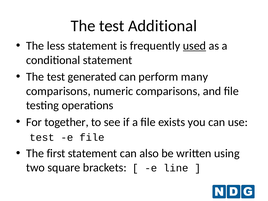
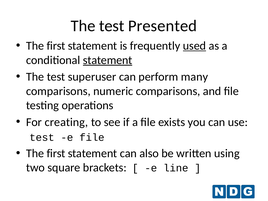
Additional: Additional -> Presented (162, 26)
less: less -> first (56, 46)
statement underline: none -> present (108, 60)
generated: generated -> superuser (92, 77)
together: together -> creating (66, 122)
